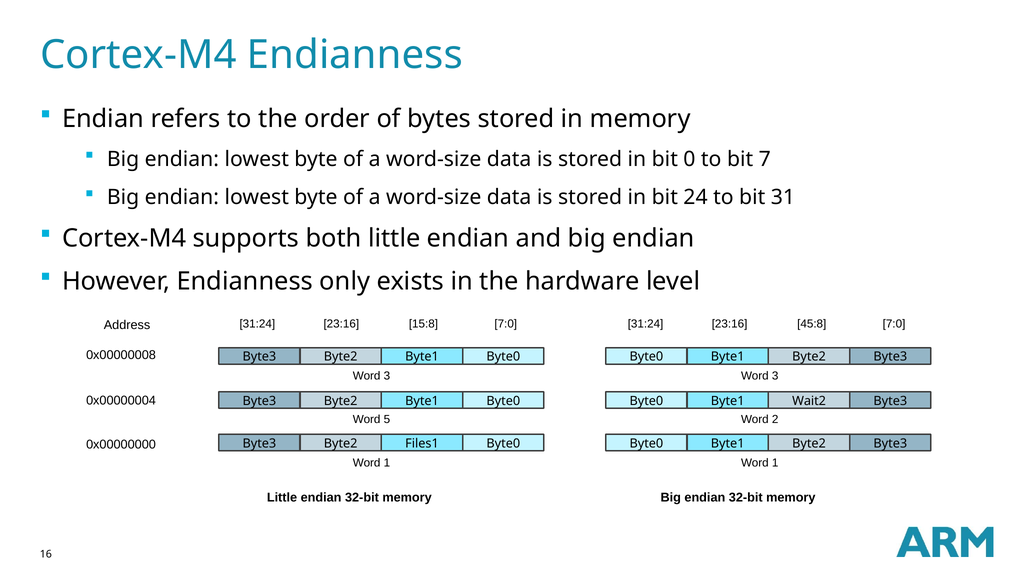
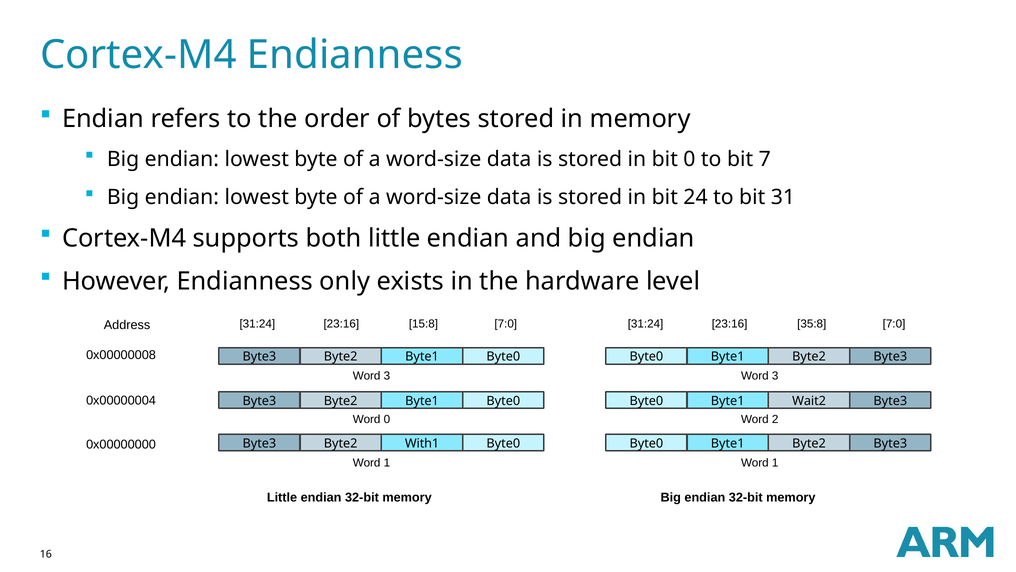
45:8: 45:8 -> 35:8 (812, 324)
Word 5: 5 -> 0 (387, 419)
Files1: Files1 -> With1 (422, 443)
